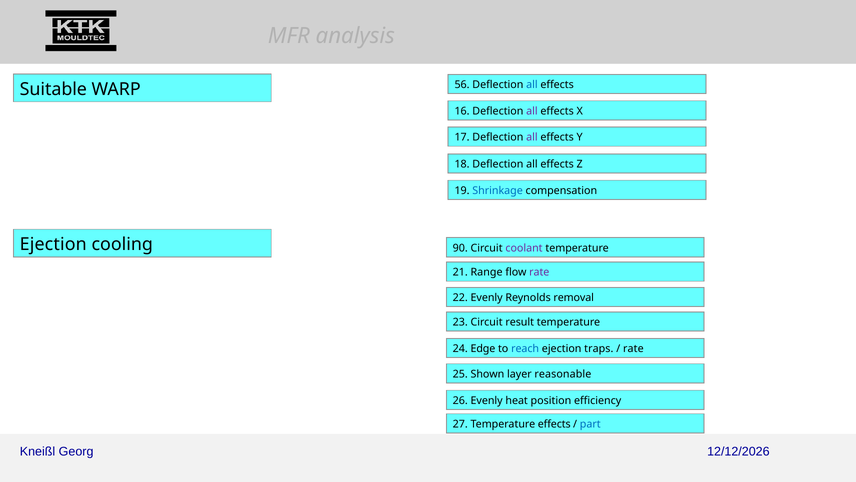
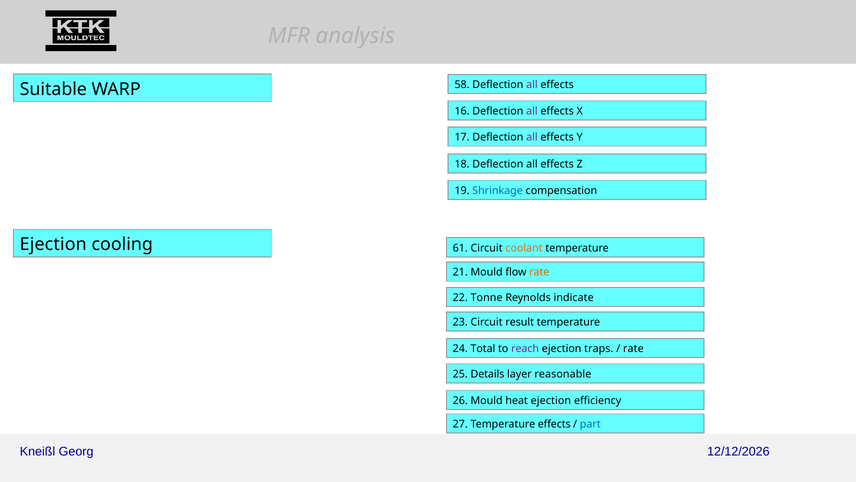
56: 56 -> 58 (462, 85)
all colour: blue -> purple (532, 85)
90: 90 -> 61 (460, 248)
coolant colour: purple -> orange (524, 248)
21 Range: Range -> Mould (487, 272)
rate colour: purple -> orange (539, 272)
22 Evenly: Evenly -> Tonne (487, 297)
removal: removal -> indicate (574, 297)
Edge: Edge -> Total (483, 348)
reach colour: blue -> purple (525, 348)
Shown: Shown -> Details (487, 374)
26 Evenly: Evenly -> Mould (487, 400)
heat position: position -> ejection (551, 400)
